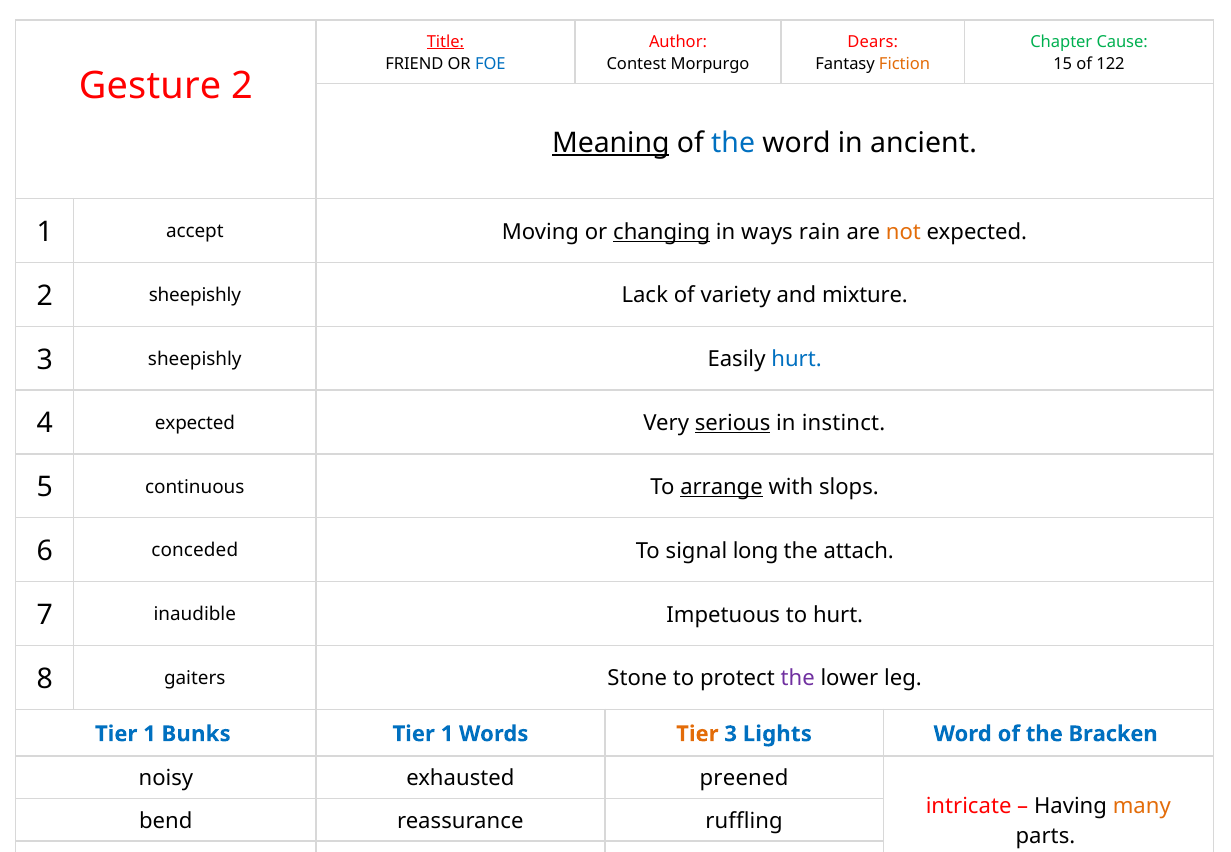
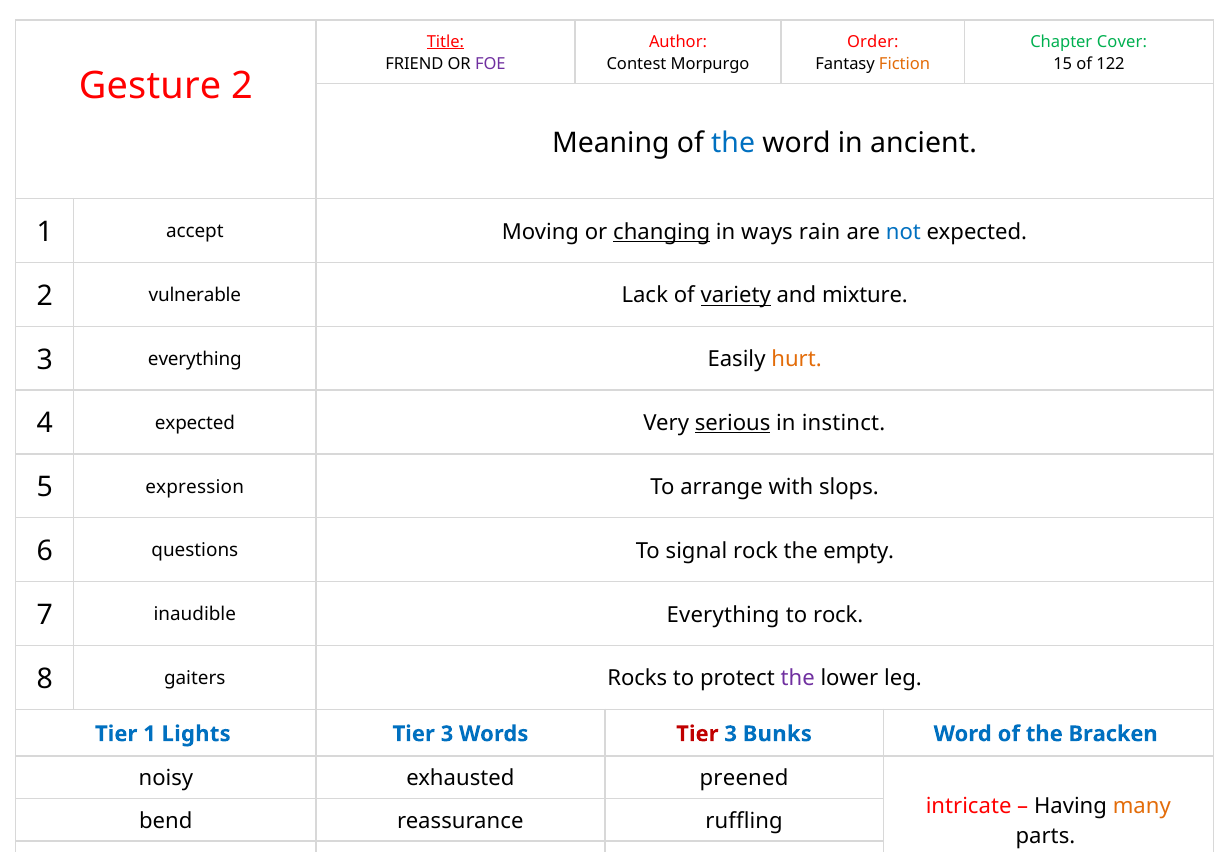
Dears: Dears -> Order (873, 42)
Cause: Cause -> Cover (1122, 42)
FOE colour: blue -> purple (490, 64)
Meaning underline: present -> none (611, 143)
not colour: orange -> blue (903, 232)
2 sheepishly: sheepishly -> vulnerable (195, 296)
variety underline: none -> present (736, 296)
3 sheepishly: sheepishly -> everything (195, 359)
hurt colour: blue -> orange (797, 360)
continuous: continuous -> expression (195, 487)
arrange underline: present -> none (722, 487)
conceded: conceded -> questions (195, 551)
signal long: long -> rock (755, 551)
attach: attach -> empty (859, 551)
inaudible Impetuous: Impetuous -> Everything (723, 615)
to hurt: hurt -> rock (838, 615)
Stone: Stone -> Rocks (637, 679)
Bunks: Bunks -> Lights (196, 734)
1: 1 -> 3 (447, 734)
Tier colour: orange -> red (697, 734)
Lights: Lights -> Bunks (777, 734)
